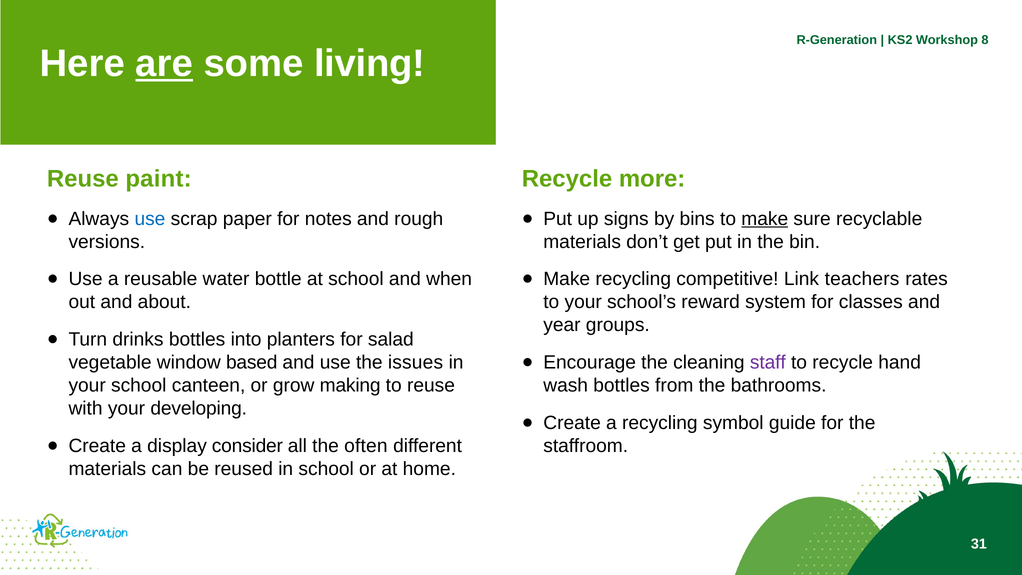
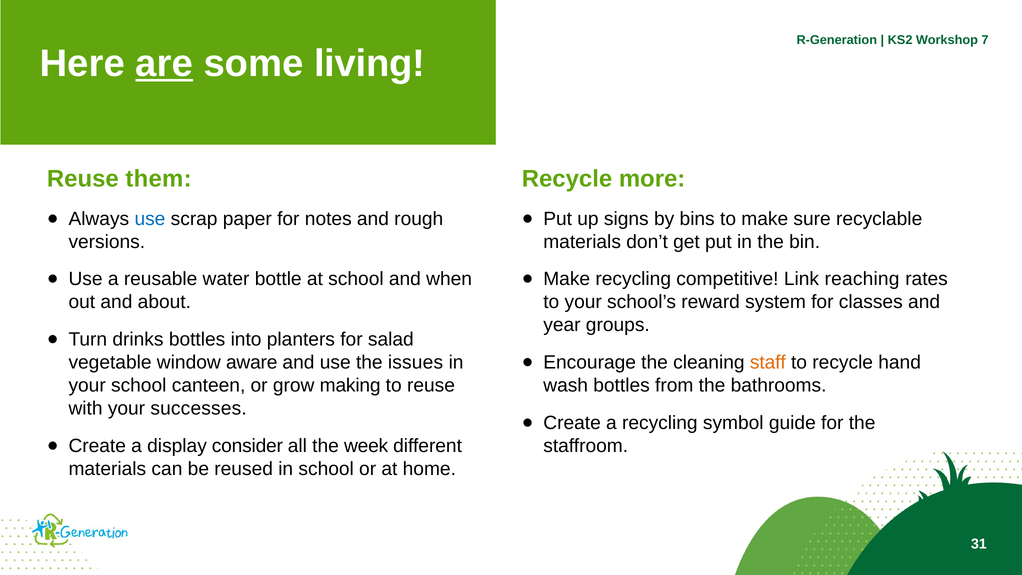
8: 8 -> 7 (985, 40)
paint: paint -> them (159, 179)
make underline: present -> none (765, 219)
teachers: teachers -> reaching (862, 279)
staff colour: purple -> orange (768, 362)
based: based -> aware (252, 362)
developing: developing -> successes (199, 408)
often: often -> week (366, 446)
